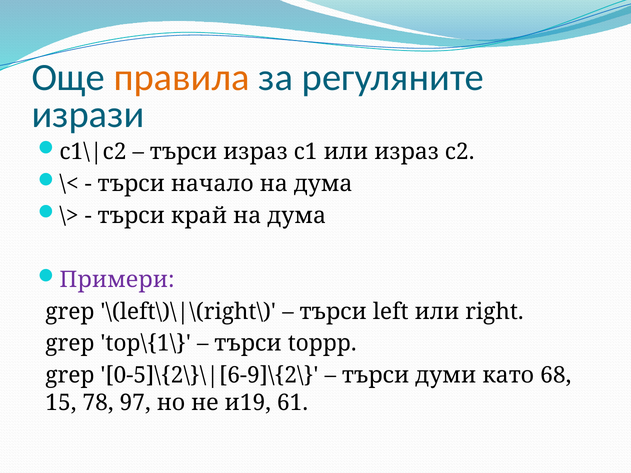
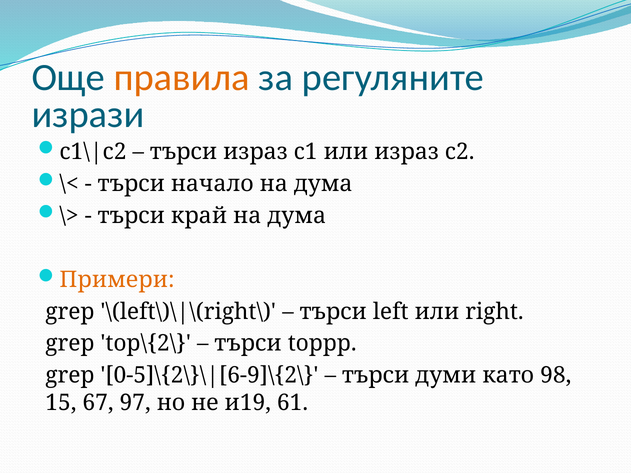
Примери colour: purple -> orange (117, 280)
top\{1\: top\{1\ -> top\{2\ (146, 344)
68: 68 -> 98 (556, 376)
78: 78 -> 67 (98, 403)
